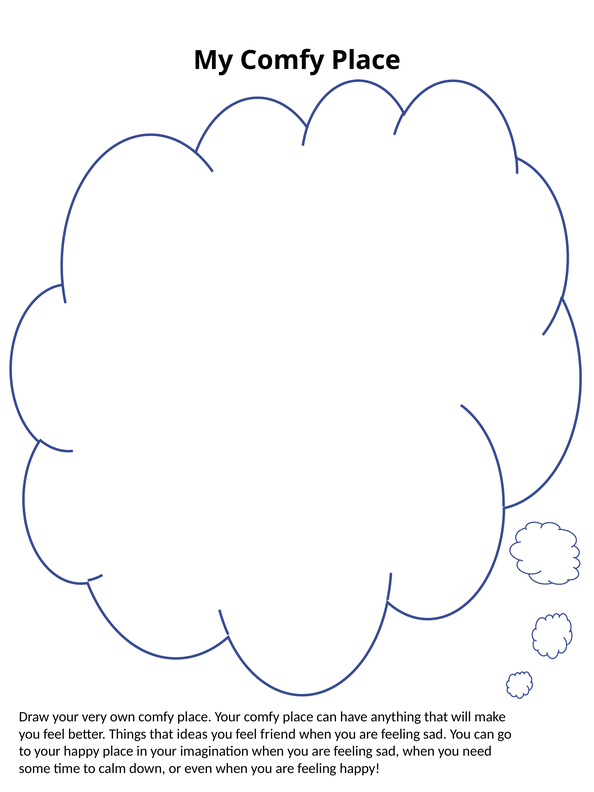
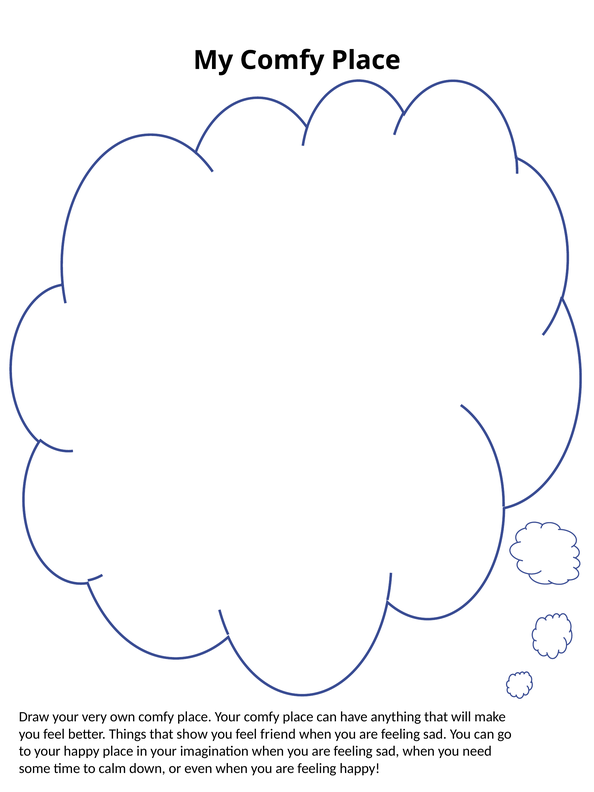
ideas: ideas -> show (192, 734)
